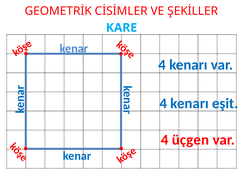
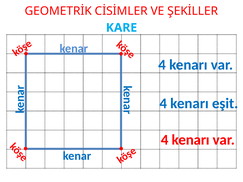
üçgen: üçgen -> kenarı (191, 140)
